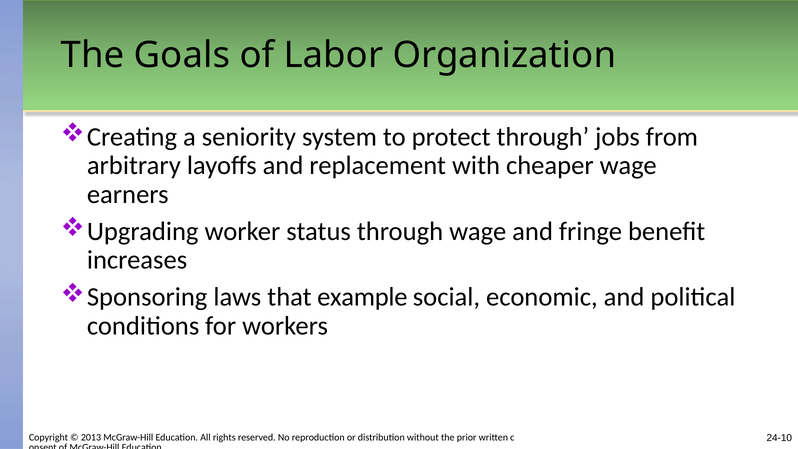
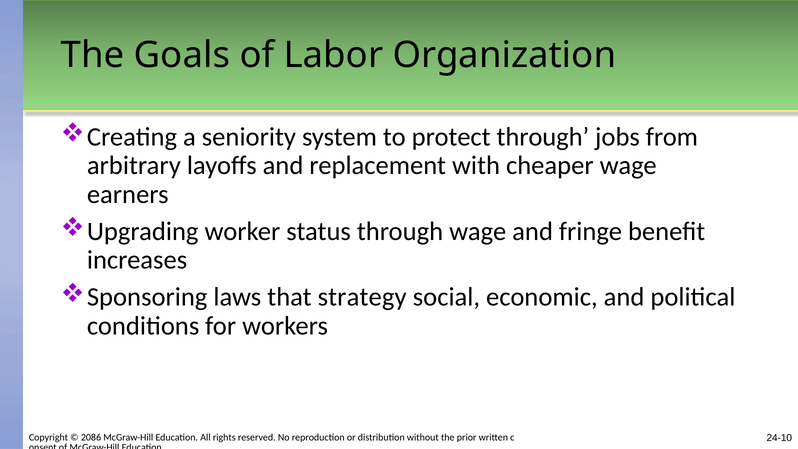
example: example -> strategy (362, 297)
2013: 2013 -> 2086 (91, 437)
